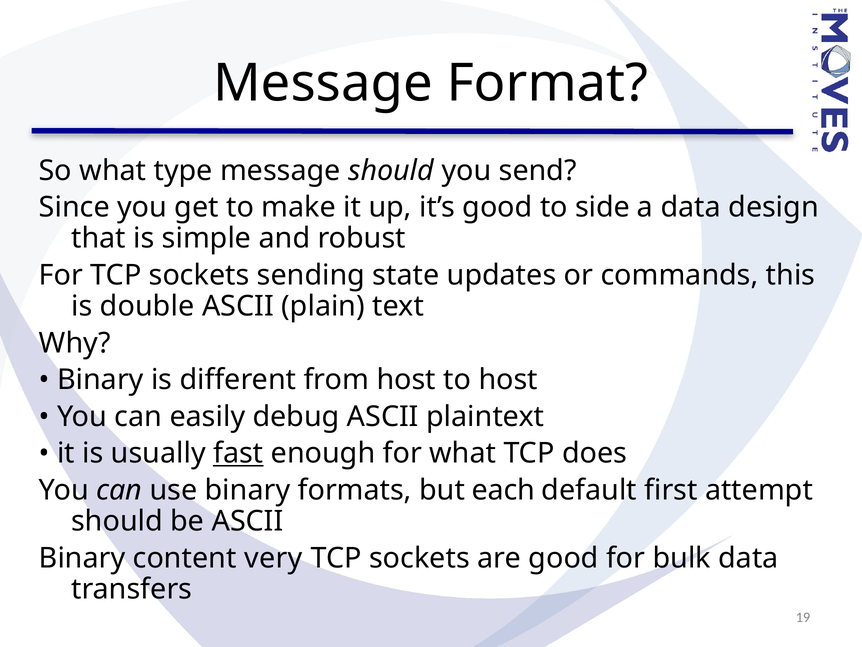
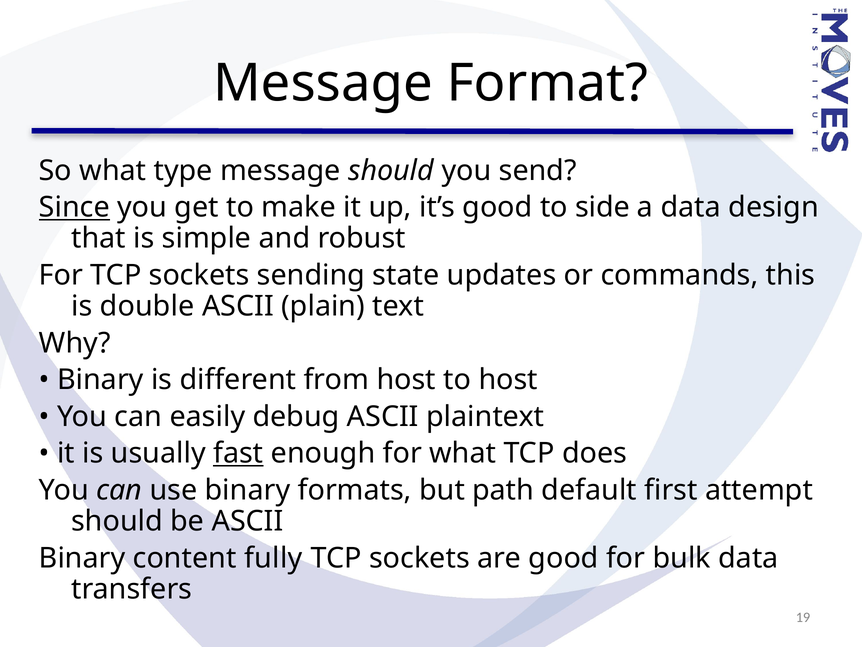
Since underline: none -> present (74, 207)
each: each -> path (503, 490)
very: very -> fully (273, 558)
